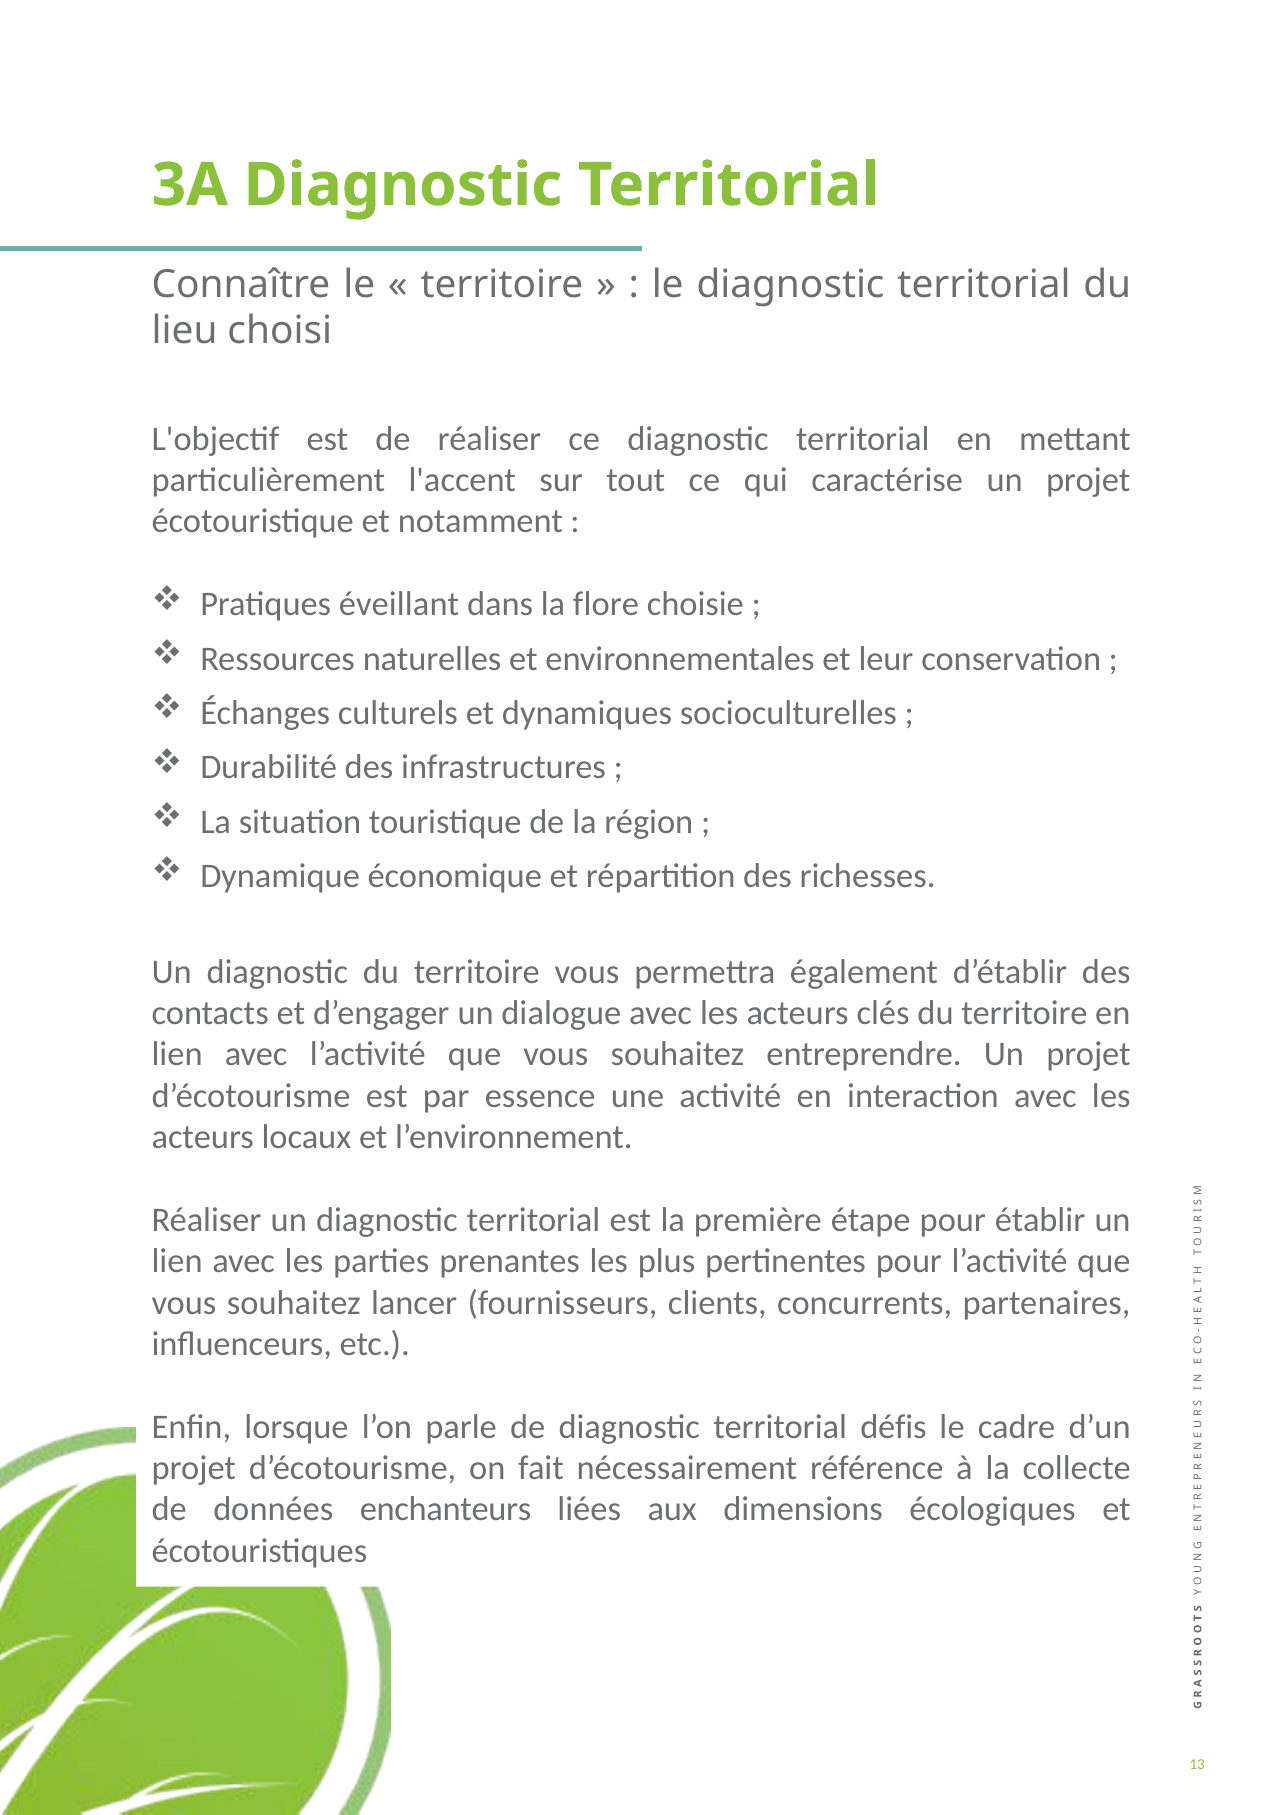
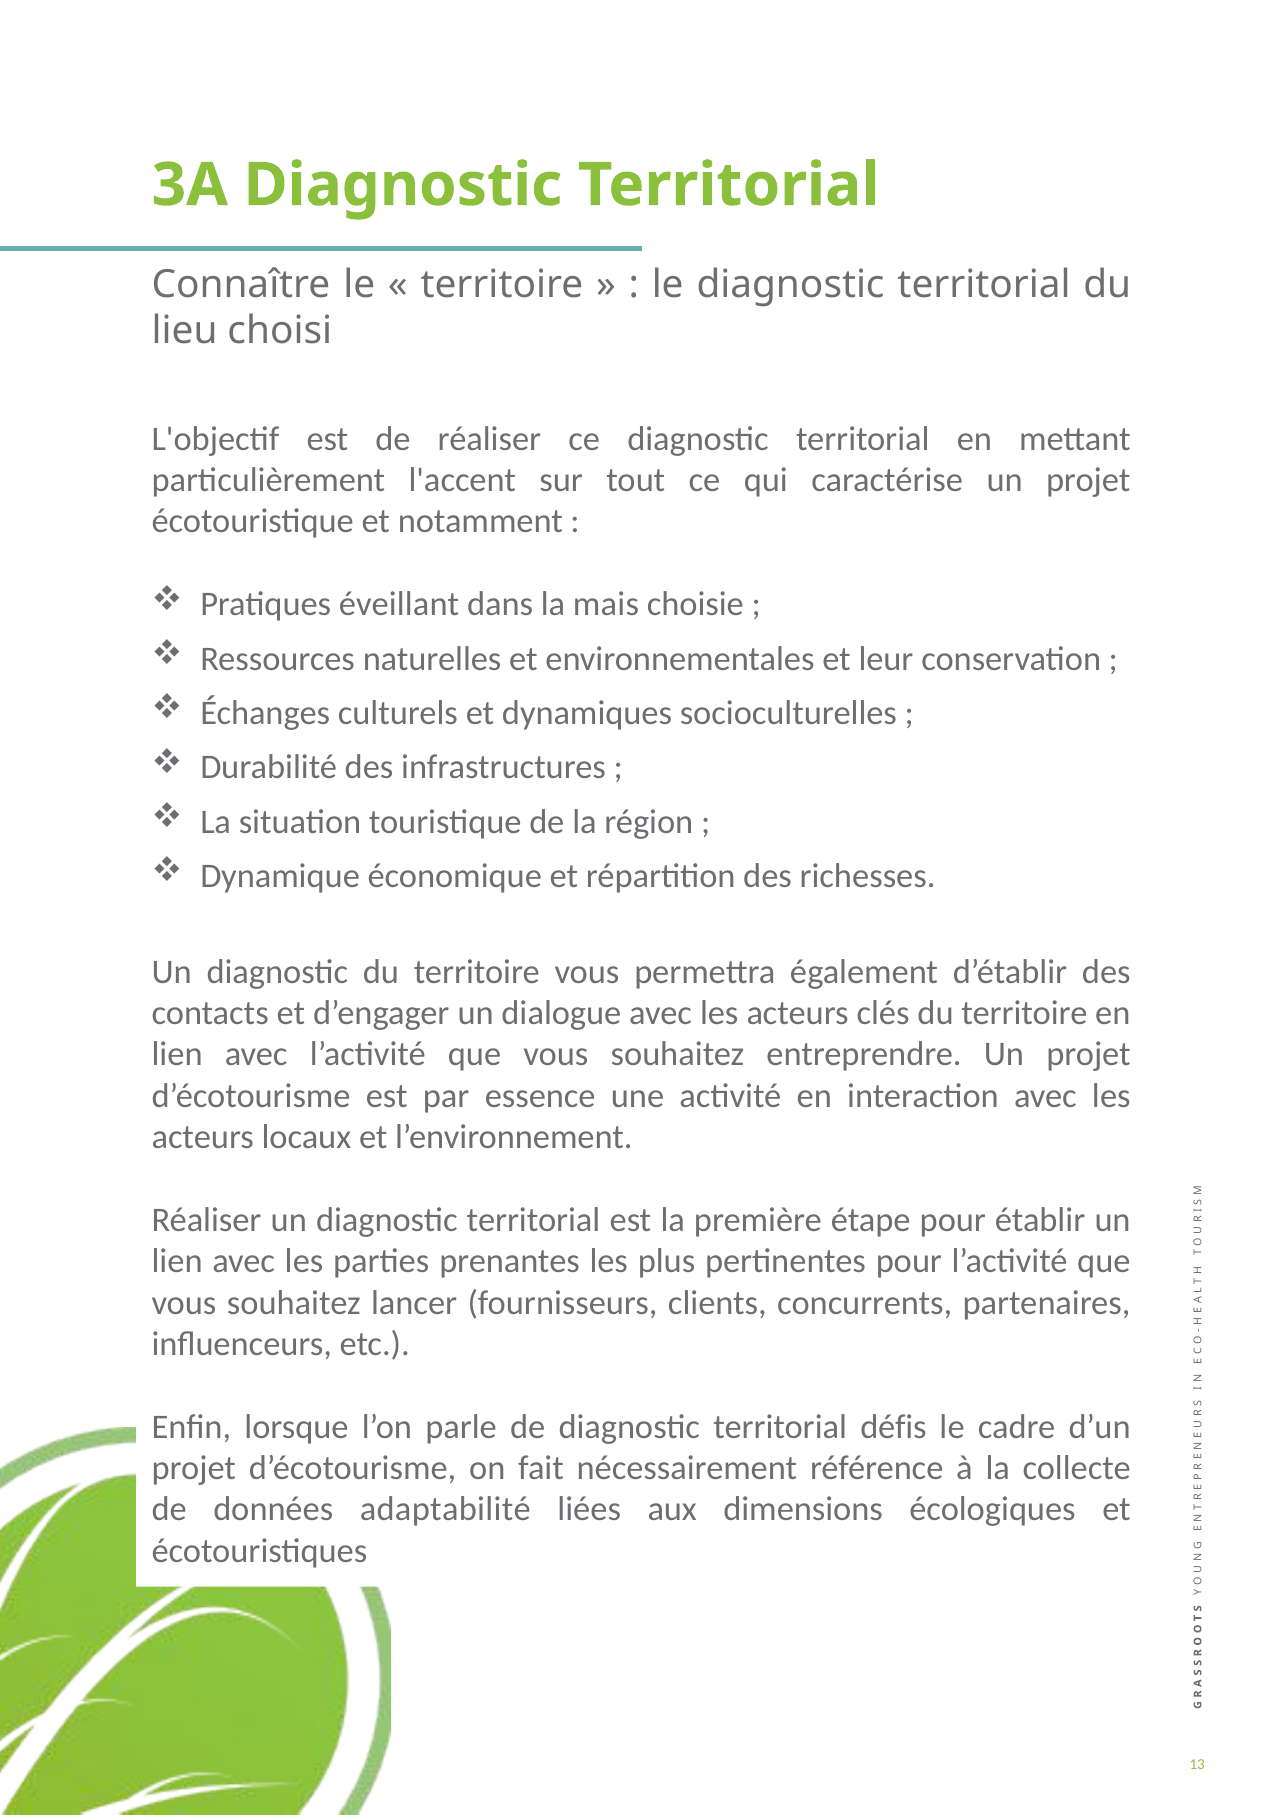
flore: flore -> mais (606, 605)
enchanteurs: enchanteurs -> adaptabilité (445, 1510)
